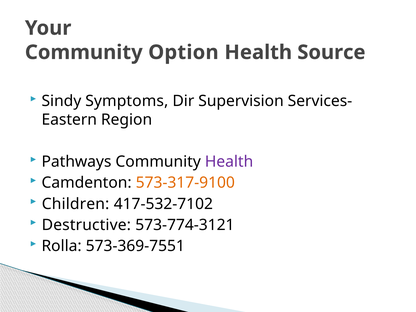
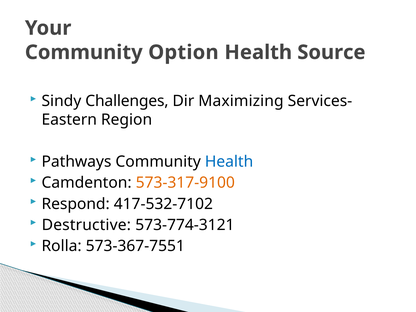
Symptoms: Symptoms -> Challenges (127, 101)
Supervision: Supervision -> Maximizing (241, 101)
Health colour: purple -> blue (229, 162)
Children: Children -> Respond (76, 204)
573-369-7551: 573-369-7551 -> 573-367-7551 (135, 246)
